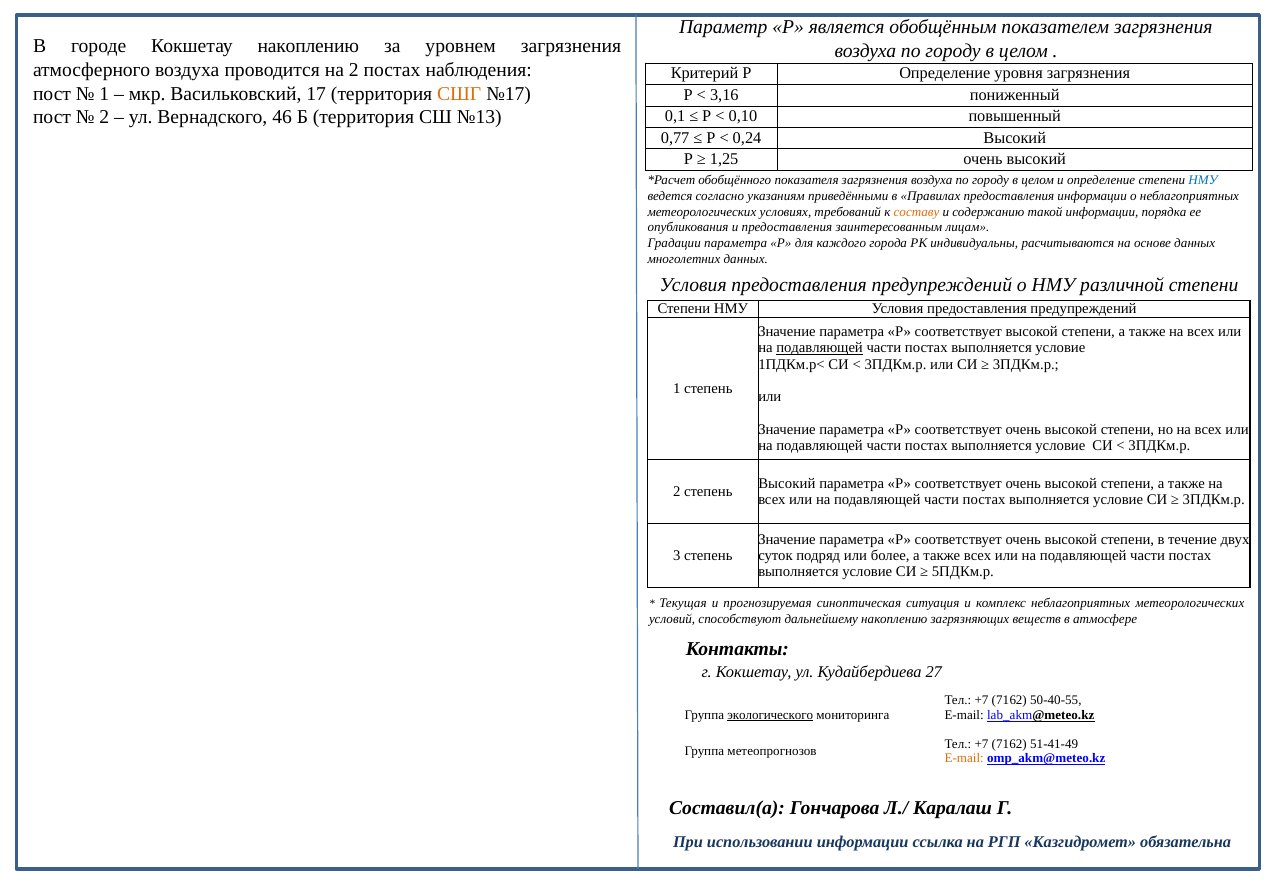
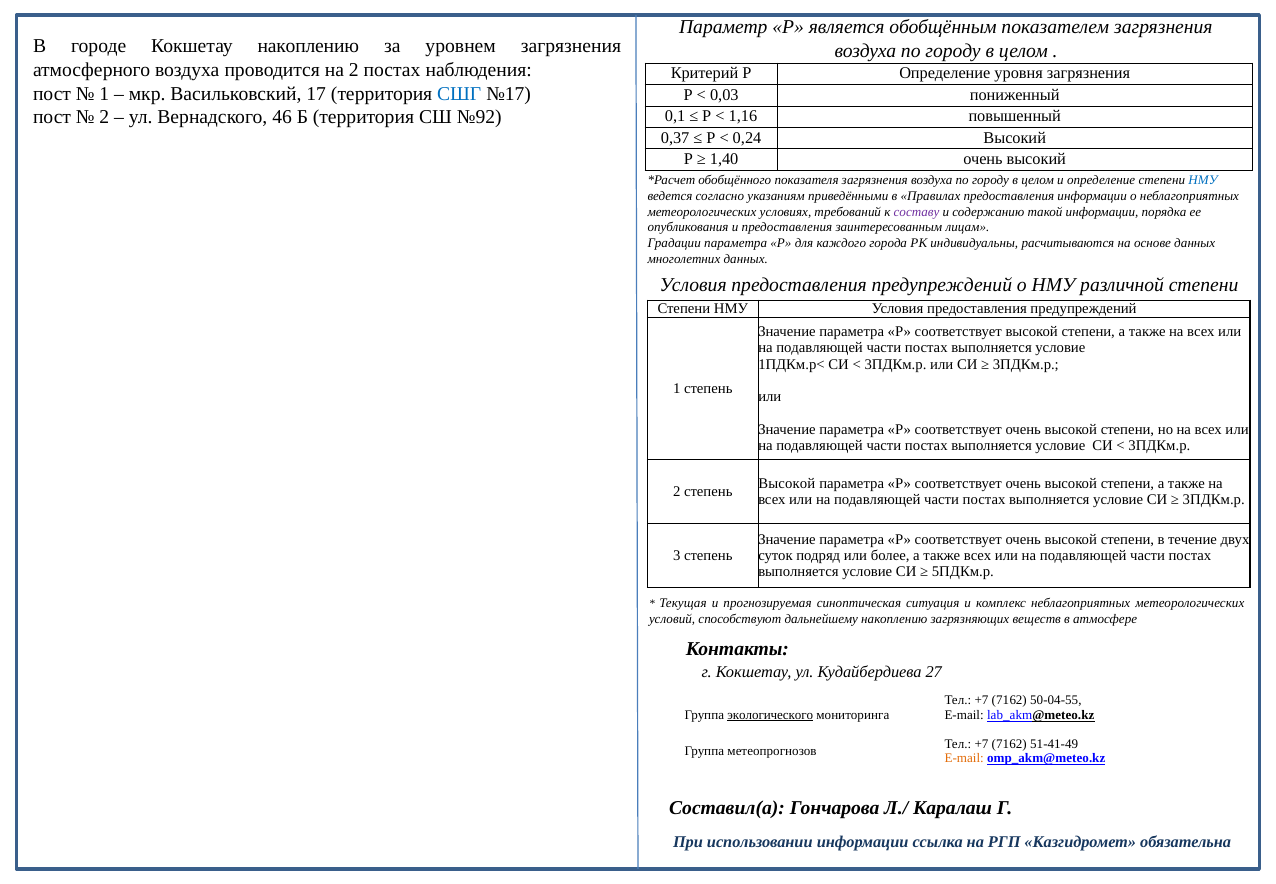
СШГ colour: orange -> blue (459, 94)
3,16: 3,16 -> 0,03 (724, 95)
№13: №13 -> №92 (479, 117)
0,10: 0,10 -> 1,16 (743, 116)
0,77: 0,77 -> 0,37 (675, 138)
1,25: 1,25 -> 1,40 (724, 159)
составу colour: orange -> purple (917, 212)
подавляющей underline: present -> none (820, 348)
Высокий: Высокий -> Высокой (787, 483)
50-40-55: 50-40-55 -> 50-04-55 (1056, 700)
